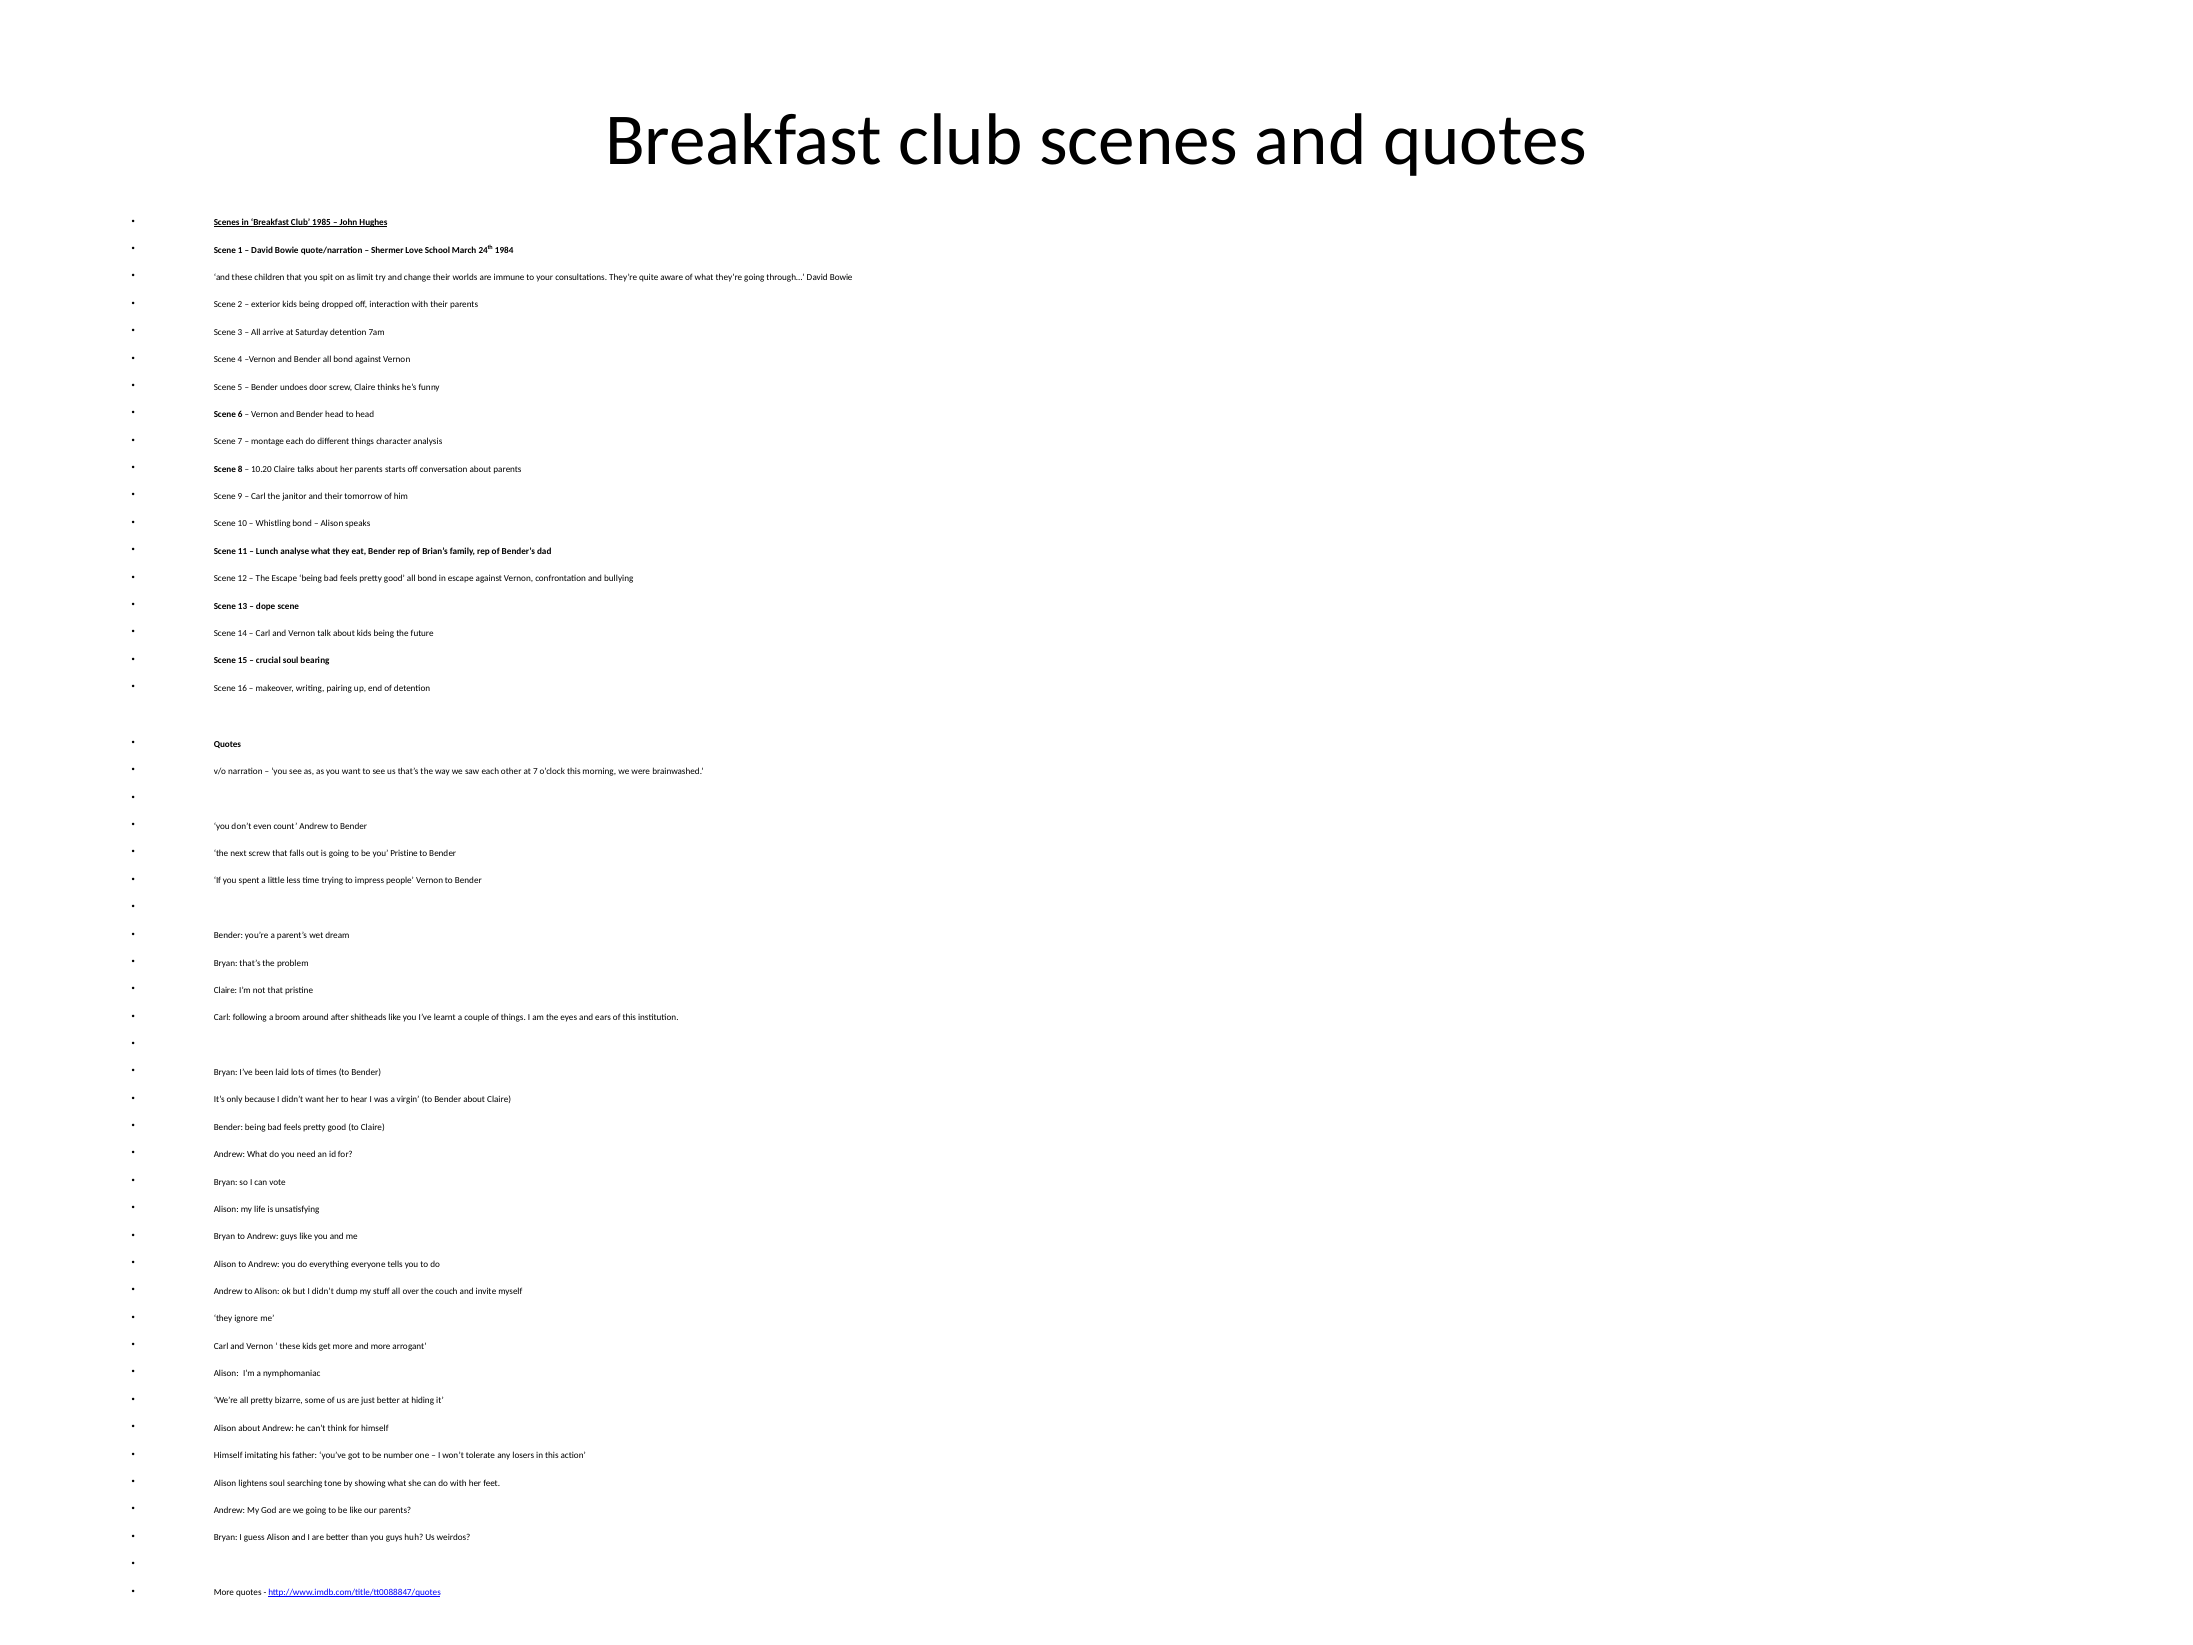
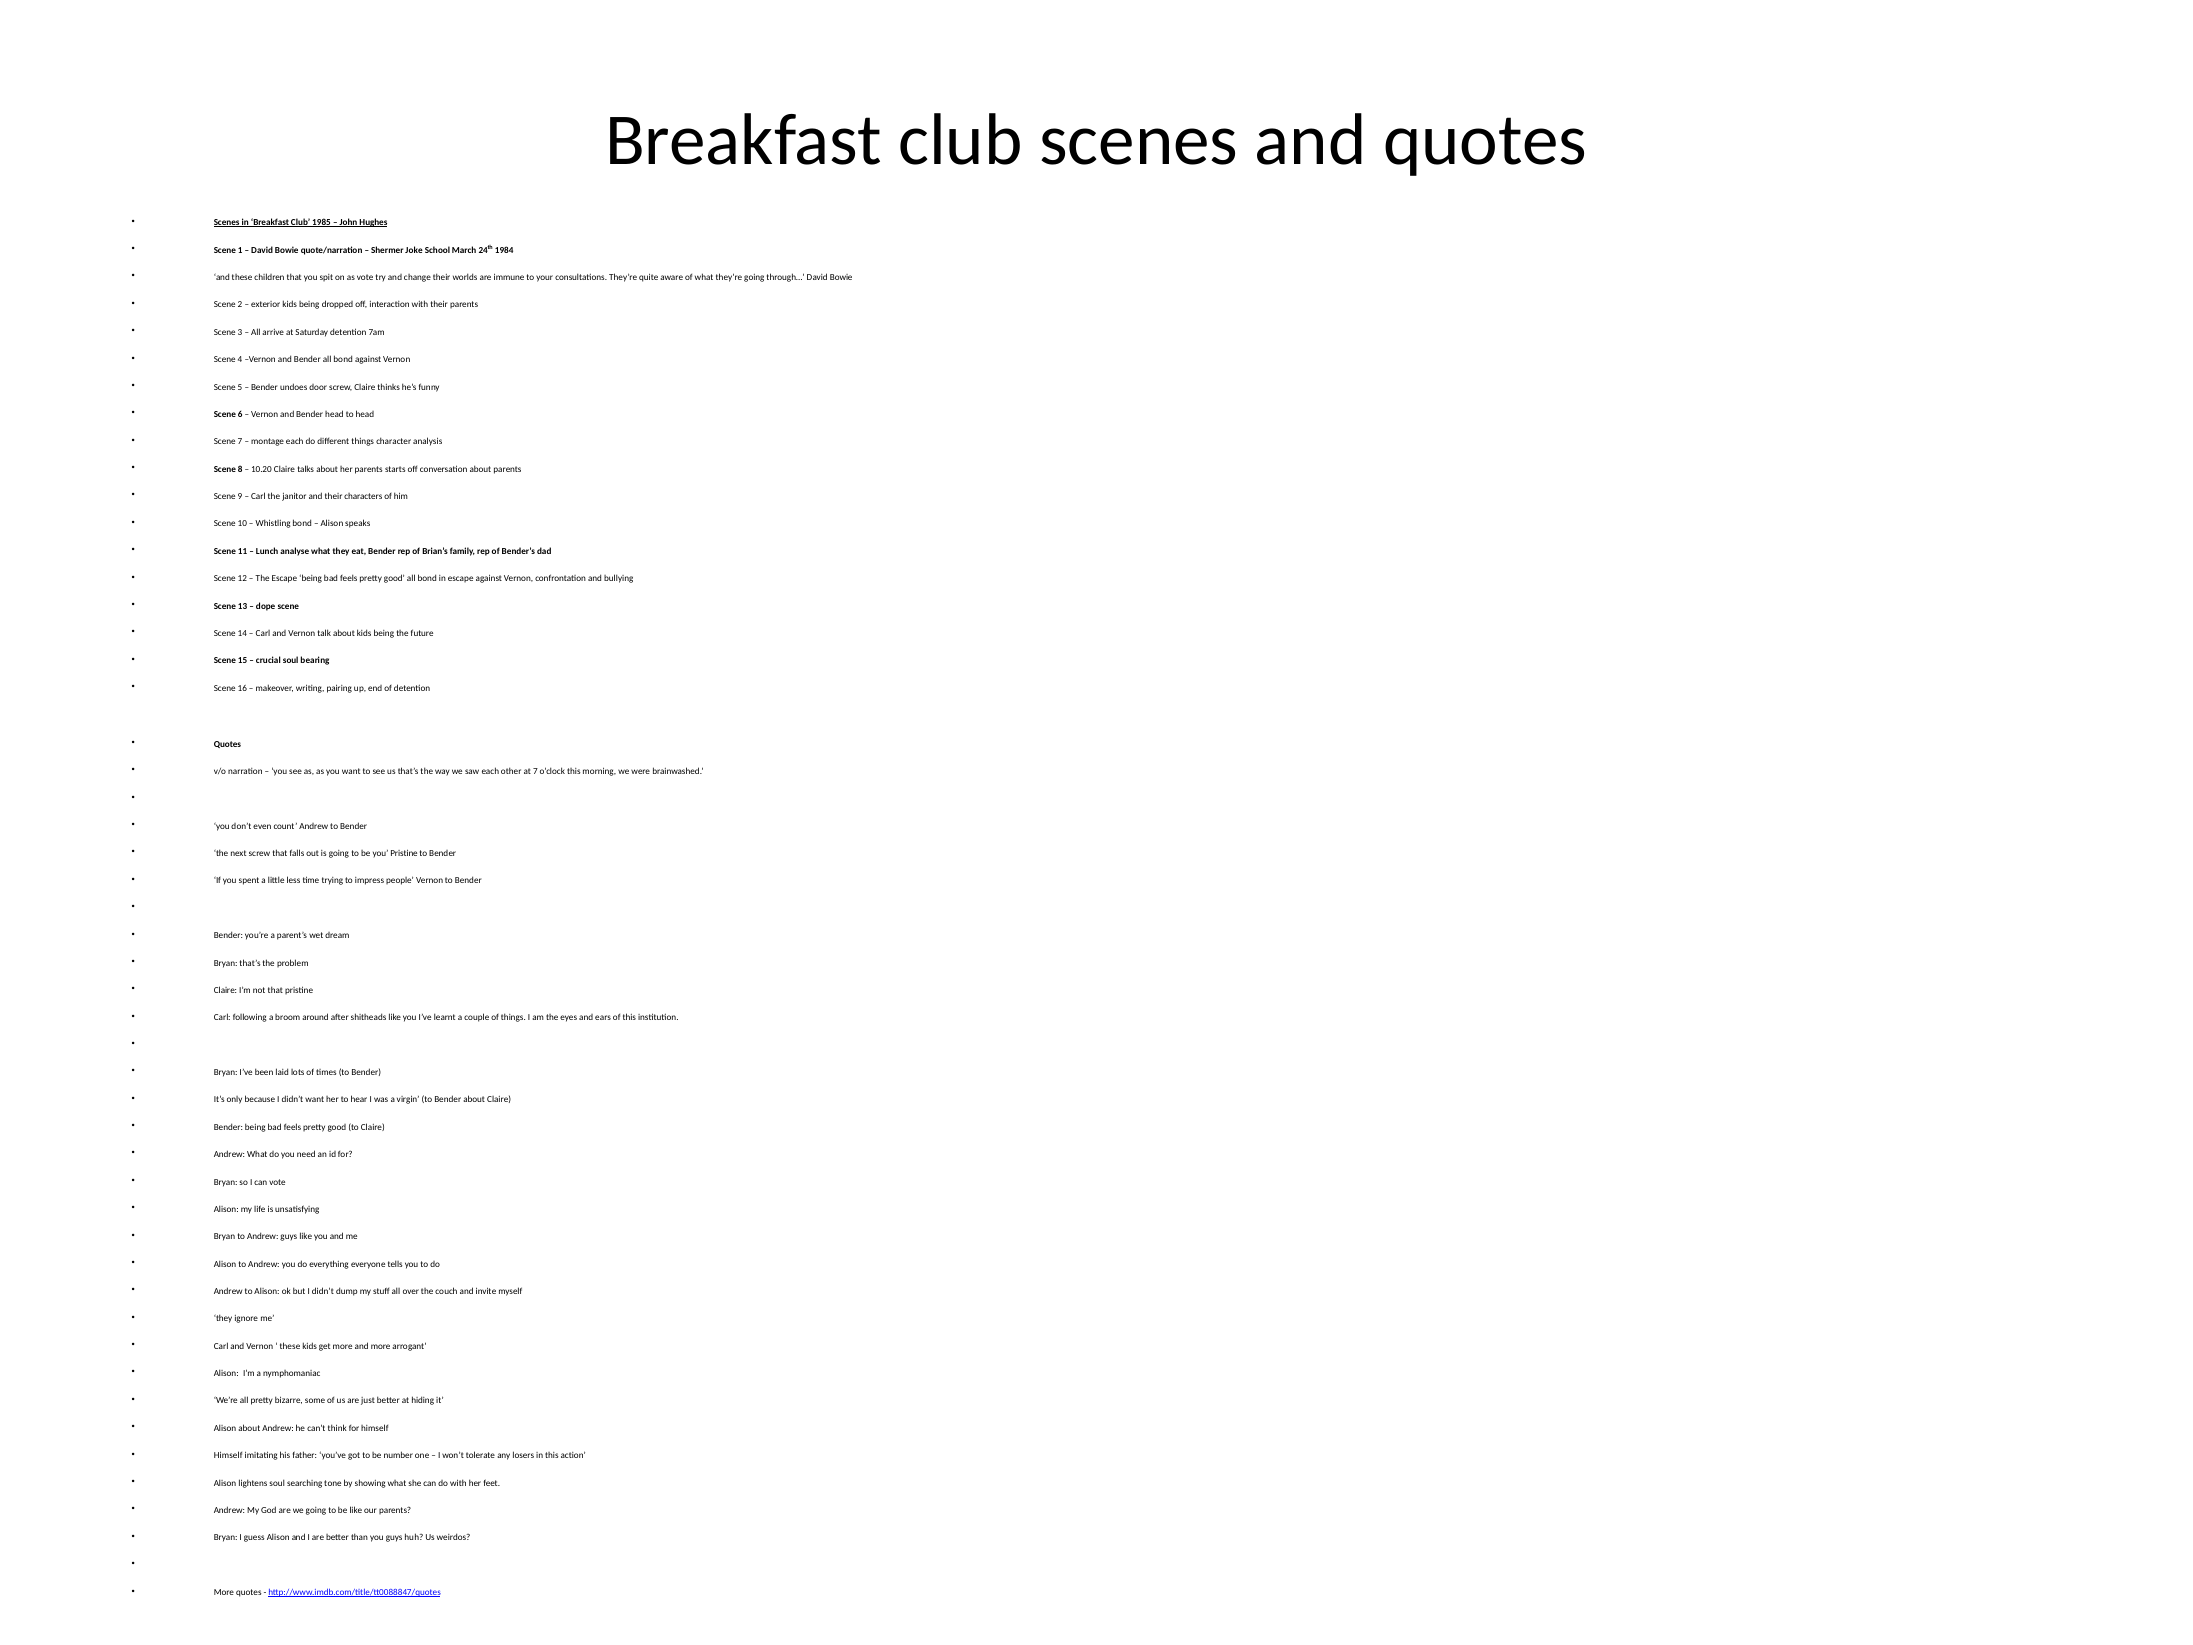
Love: Love -> Joke (414, 250)
as limit: limit -> vote (365, 277)
tomorrow: tomorrow -> characters (363, 496)
